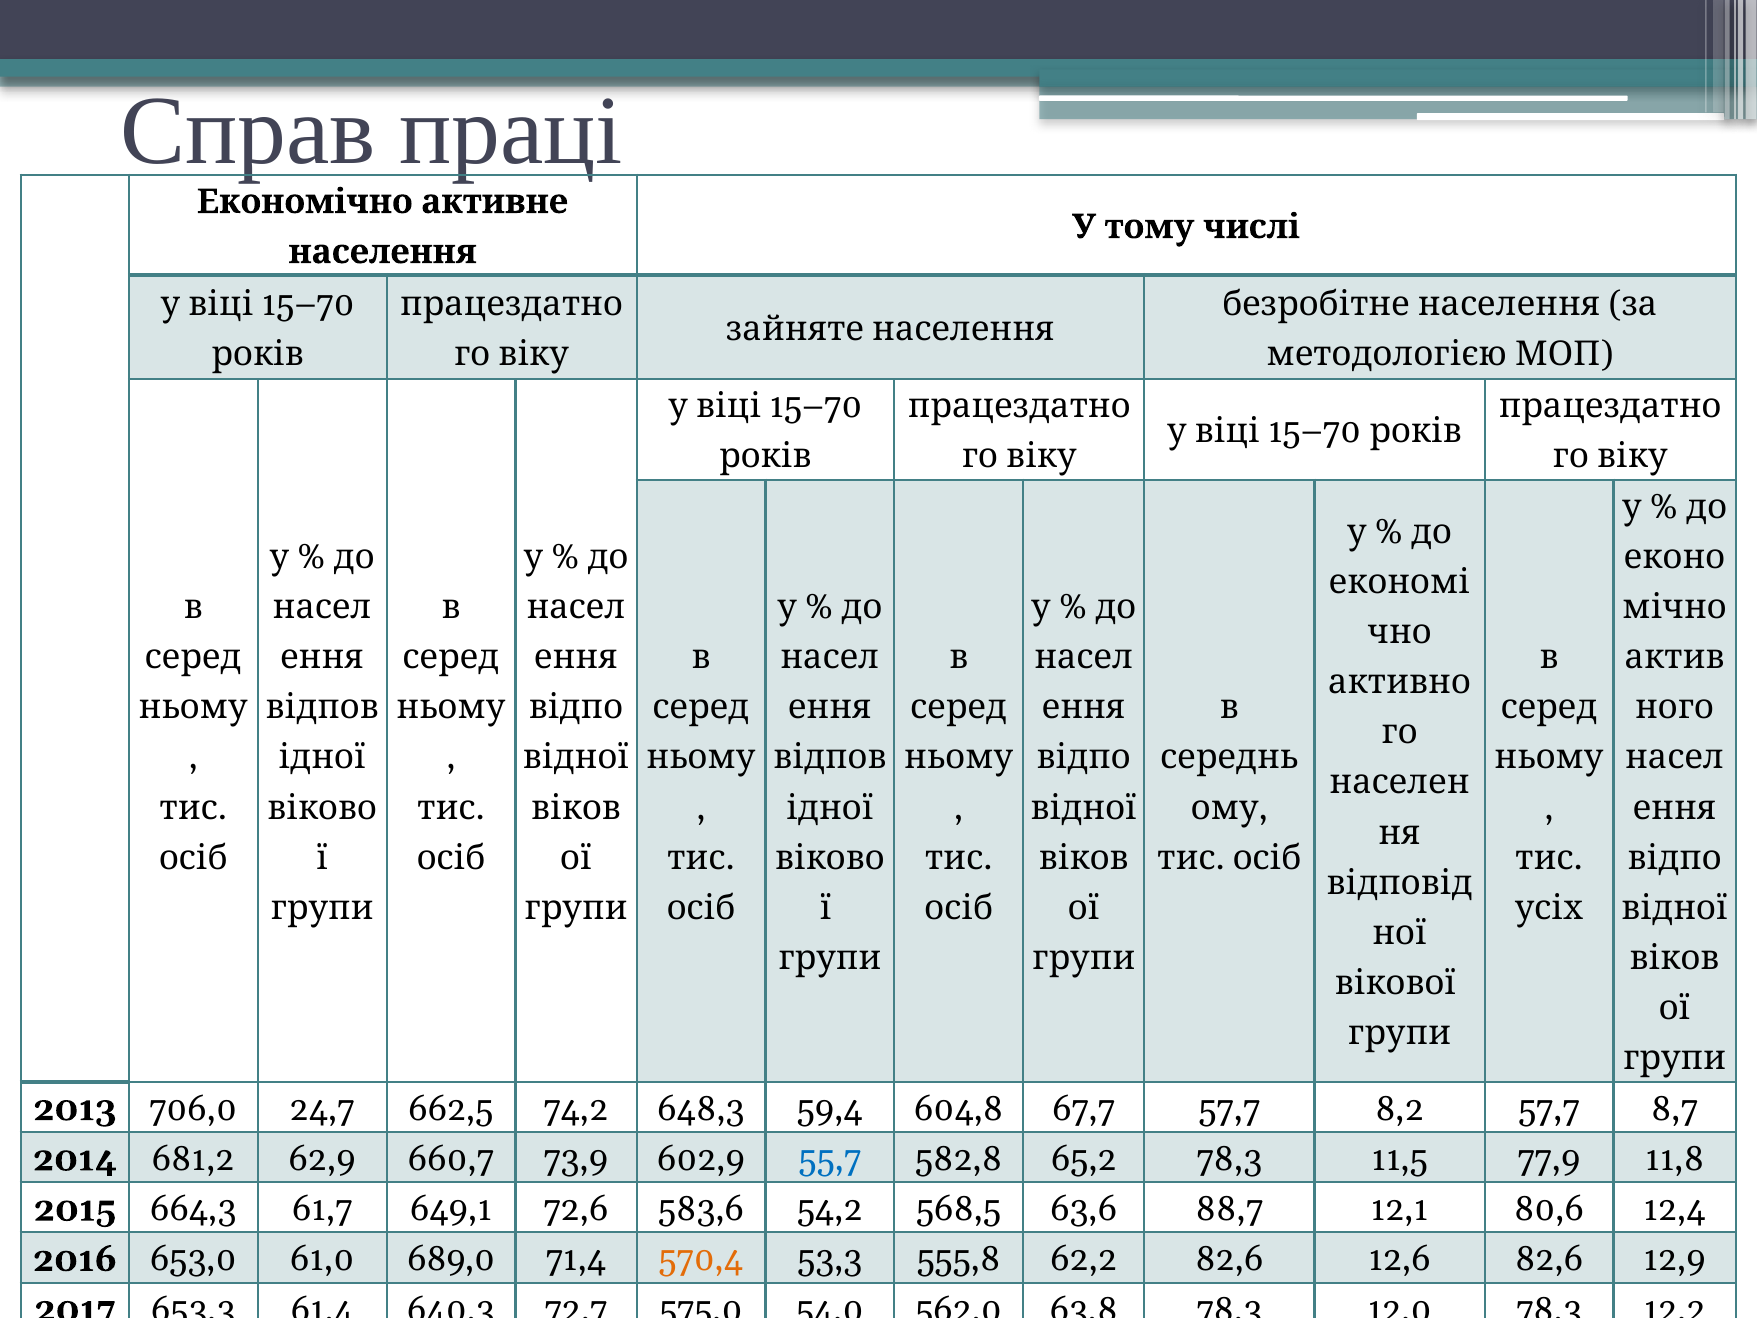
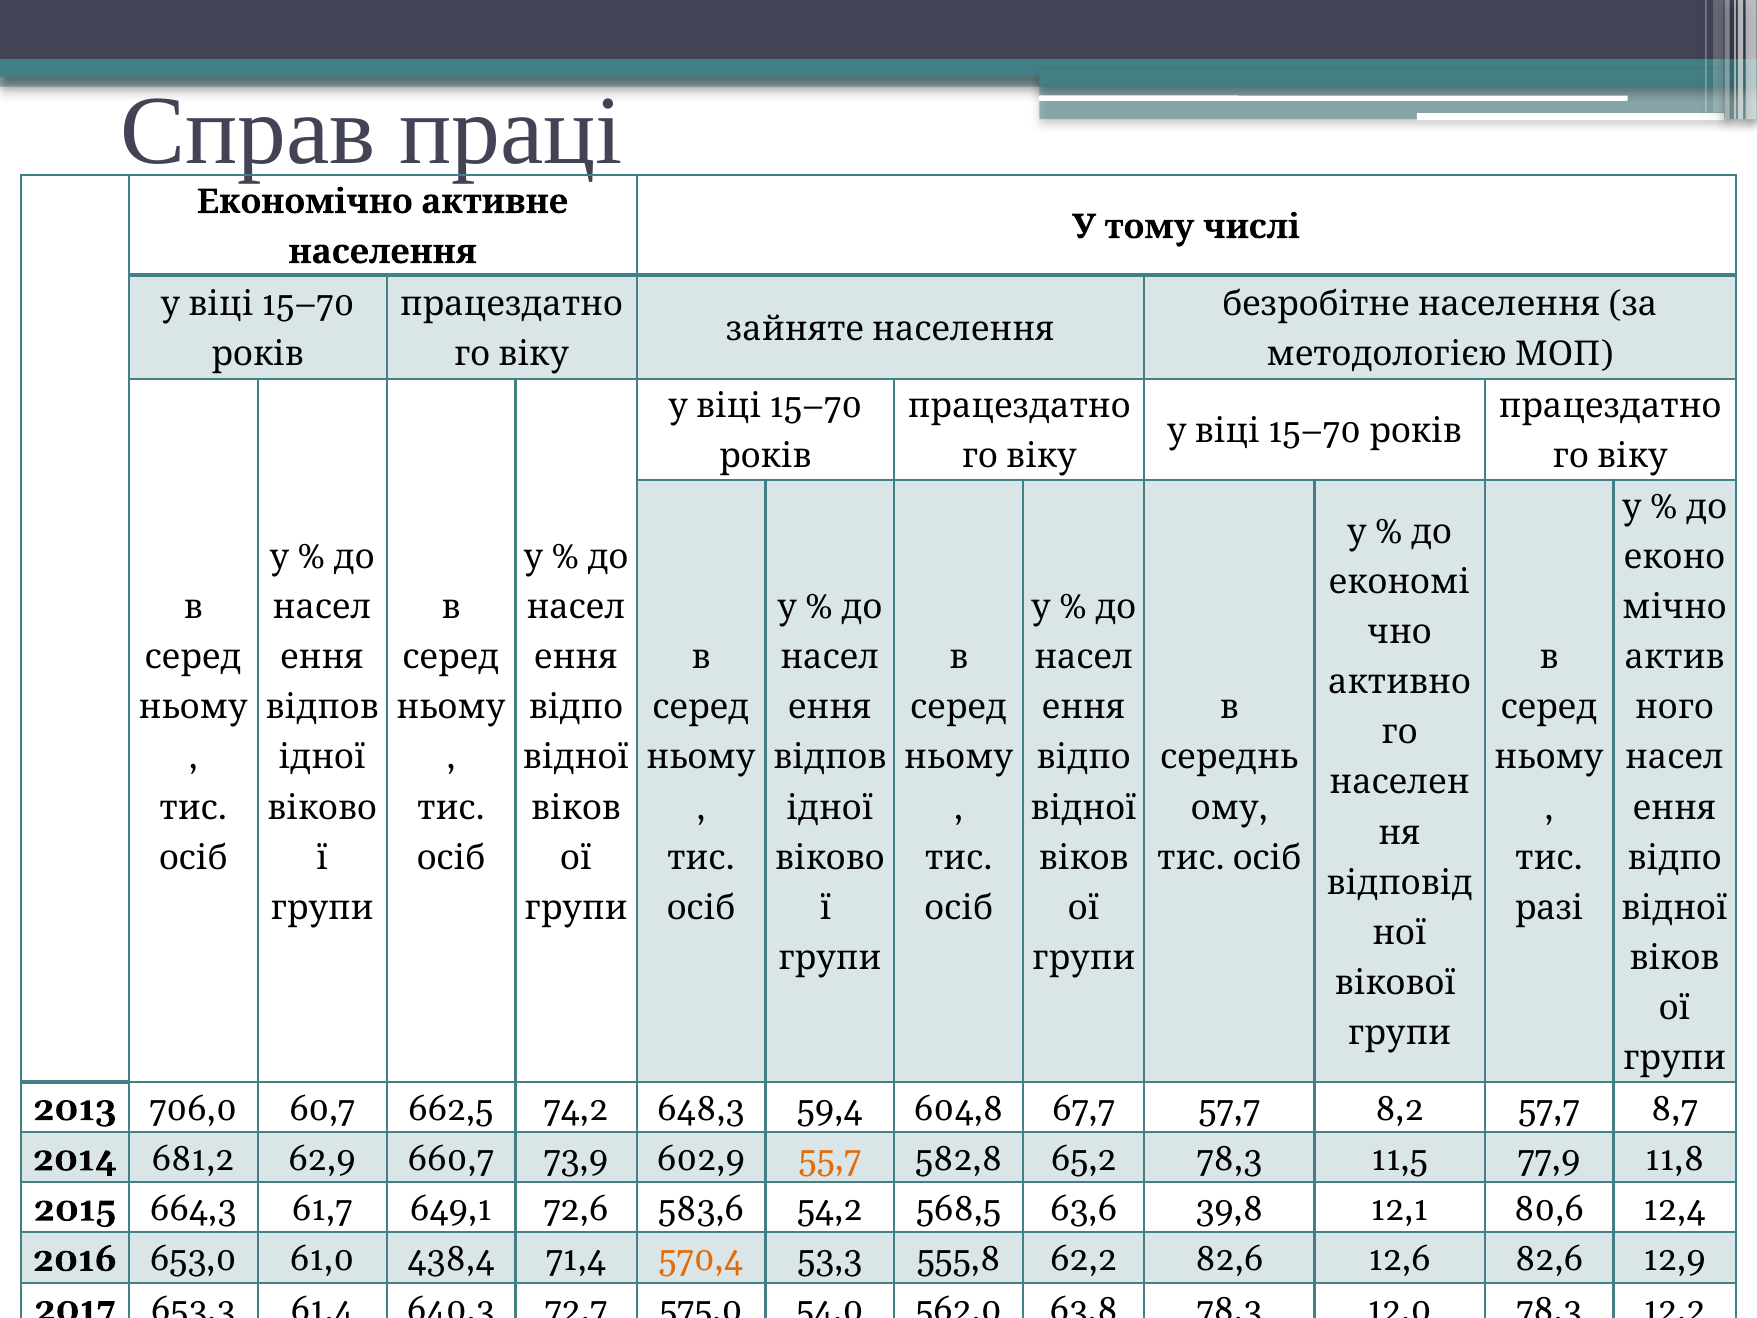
усіх: усіх -> разі (1549, 908)
24,7: 24,7 -> 60,7 (322, 1109)
55,7 colour: blue -> orange (830, 1159)
88,7: 88,7 -> 39,8 (1229, 1209)
689,0: 689,0 -> 438,4 (451, 1259)
